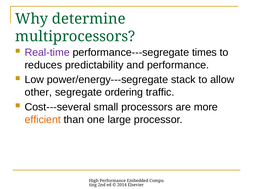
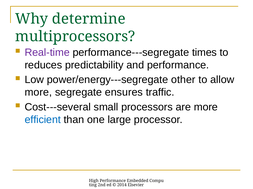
stack: stack -> other (183, 80)
other: other -> more (38, 93)
ordering: ordering -> ensures (124, 93)
efficient colour: orange -> blue (43, 120)
